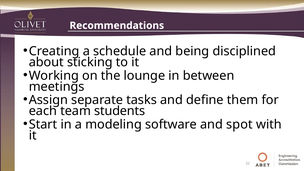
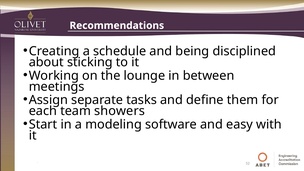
students: students -> showers (120, 111)
spot: spot -> easy (239, 124)
